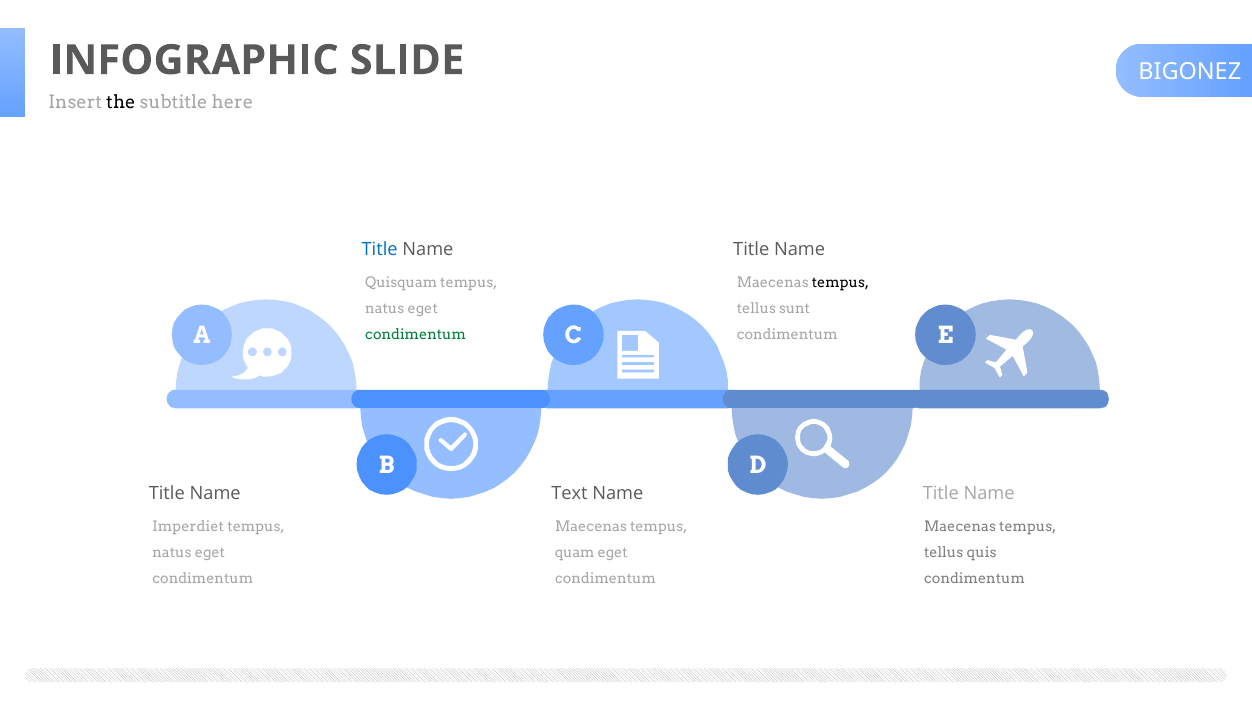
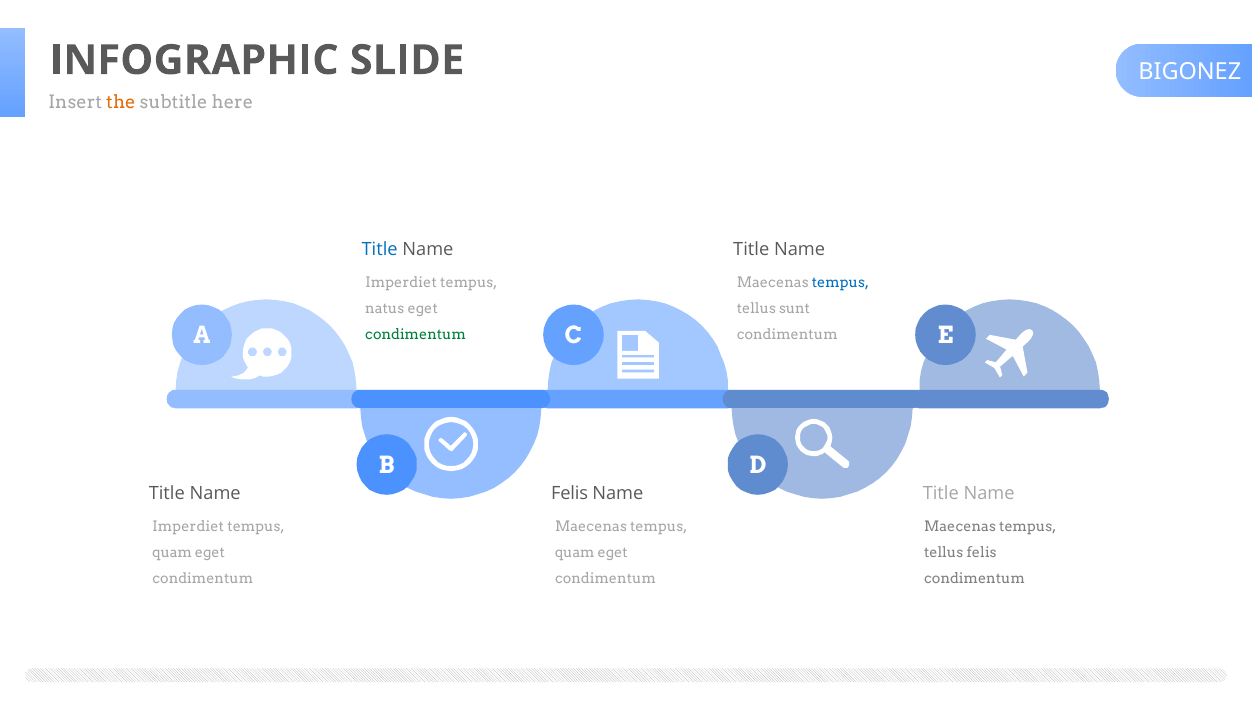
the colour: black -> orange (121, 102)
Quisquam: Quisquam -> Imperdiet (401, 283)
tempus colour: black -> blue (840, 283)
Text: Text -> Felis (570, 494)
natus: natus -> quam (172, 553)
tellus quis: quis -> felis (982, 553)
